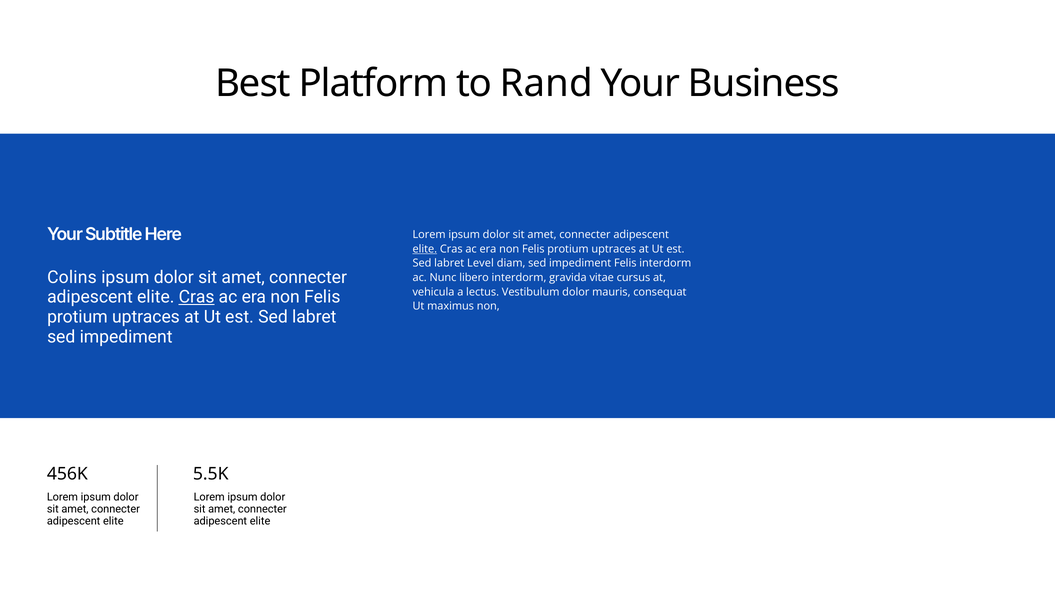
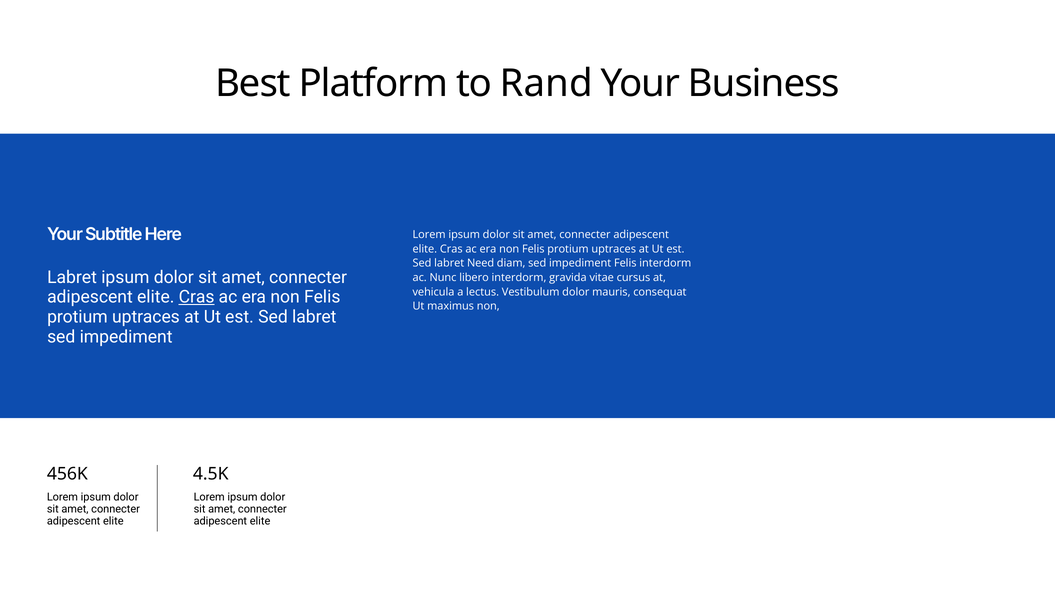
elite underline: present -> none (425, 249)
Level: Level -> Need (481, 263)
Colins: Colins -> Labret (72, 277)
5.5K: 5.5K -> 4.5K (211, 474)
